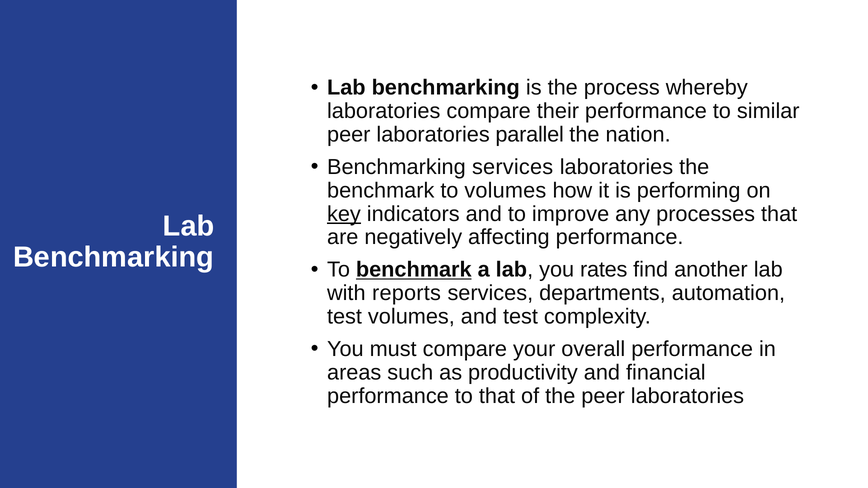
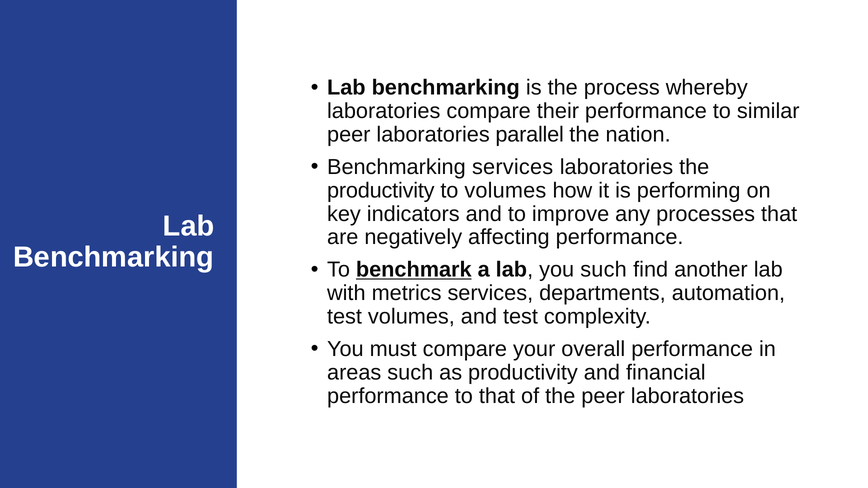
benchmark: benchmark -> productivity (381, 191)
key underline: present -> none (344, 214)
you rates: rates -> such (604, 270)
reports: reports -> metrics (407, 293)
